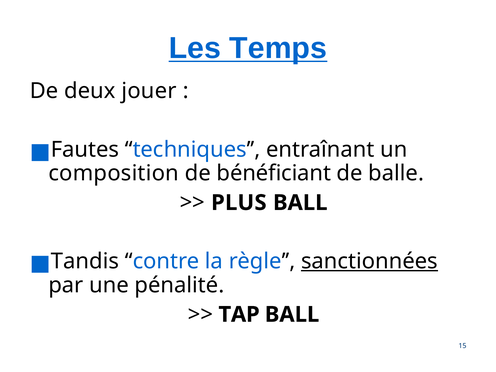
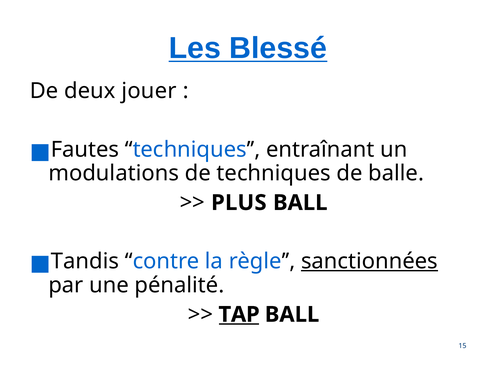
Temps: Temps -> Blessé (278, 48)
composition: composition -> modulations (114, 173)
de bénéficiant: bénéficiant -> techniques (274, 173)
TAP underline: none -> present (239, 314)
